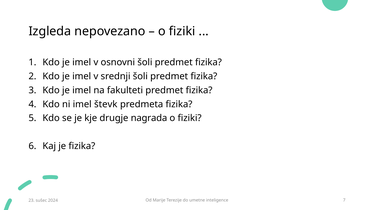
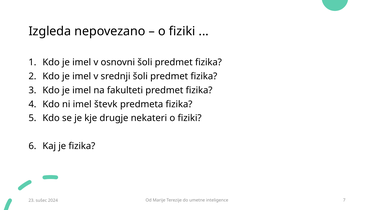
nagrada: nagrada -> nekateri (149, 118)
